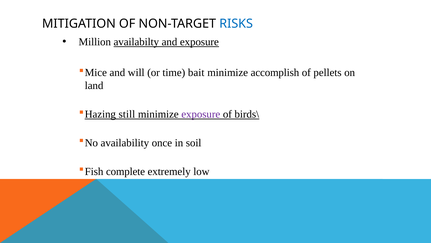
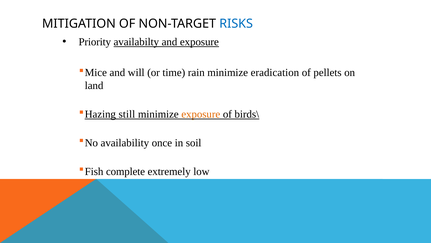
Million: Million -> Priority (95, 42)
bait: bait -> rain (196, 72)
accomplish: accomplish -> eradication (275, 72)
exposure colour: purple -> orange (201, 114)
